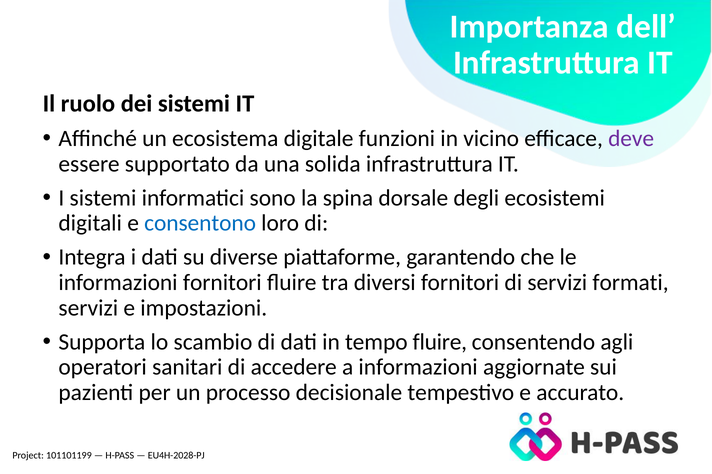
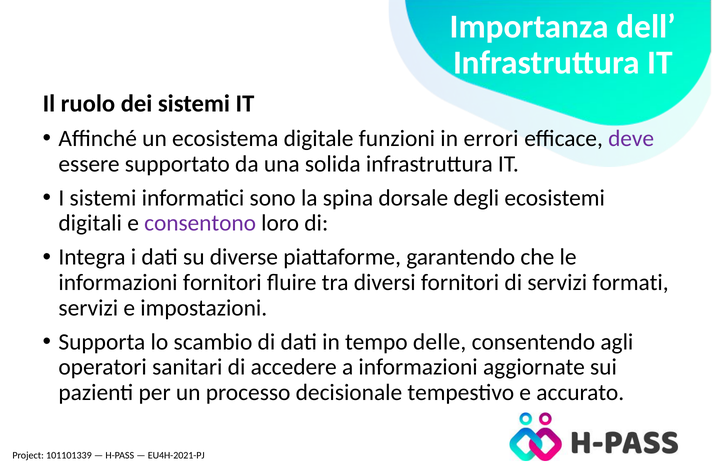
vicino: vicino -> errori (491, 139)
consentono colour: blue -> purple (200, 223)
tempo fluire: fluire -> delle (440, 342)
101101199: 101101199 -> 101101339 (69, 456)
EU4H-2028-PJ: EU4H-2028-PJ -> EU4H-2021-PJ (176, 456)
